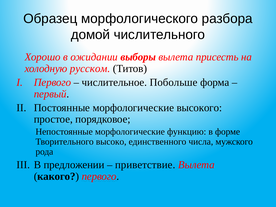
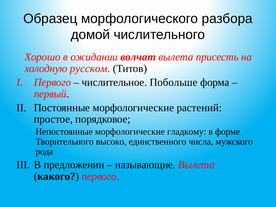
выборы: выборы -> волчат (138, 57)
высокого: высокого -> растений (199, 108)
функцию: функцию -> гладкому (187, 132)
приветствие: приветствие -> называющие (145, 165)
